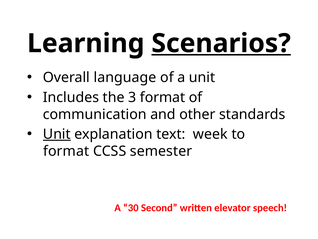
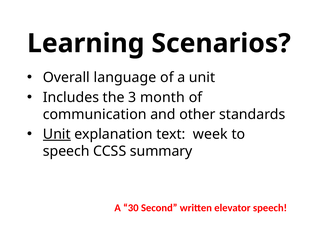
Scenarios underline: present -> none (221, 43)
3 format: format -> month (162, 97)
format: format -> speech (66, 151)
semester: semester -> summary (161, 151)
